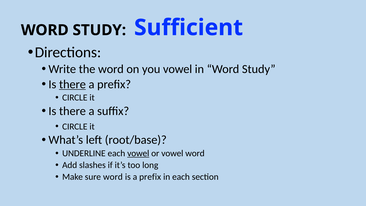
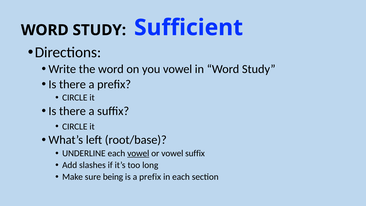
there underline: present -> none (72, 84)
vowel word: word -> suffix (195, 153)
sure word: word -> being (113, 177)
